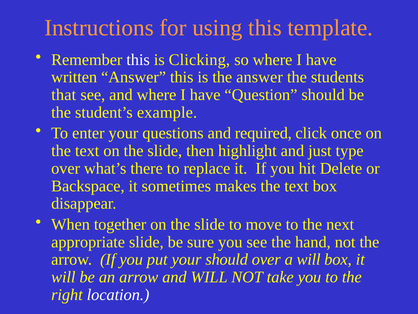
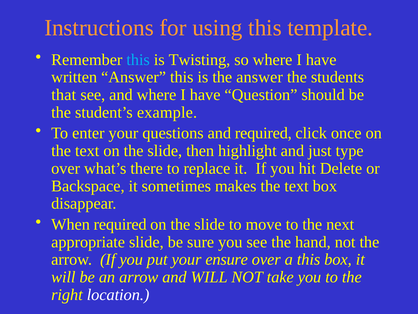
this colour: white -> light blue (138, 60)
Clicking: Clicking -> Twisting (199, 60)
When together: together -> required (120, 224)
your should: should -> ensure (227, 259)
a will: will -> this (309, 259)
